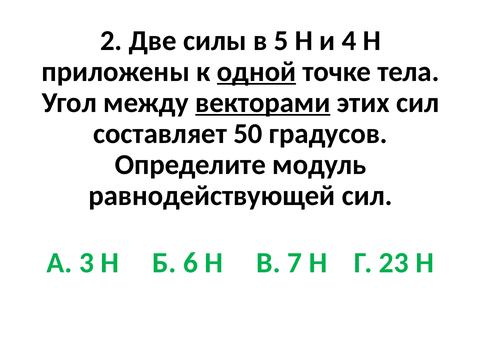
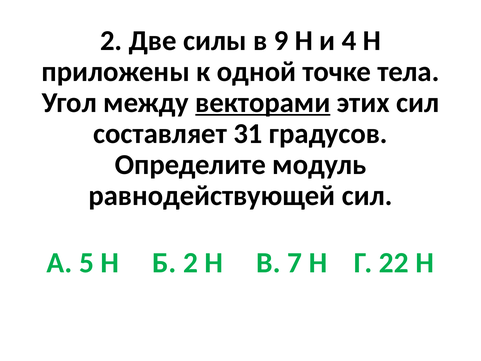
5: 5 -> 9 (281, 40)
одной underline: present -> none (256, 72)
50: 50 -> 31 (248, 134)
3: 3 -> 5 (86, 263)
Б 6: 6 -> 2 (191, 263)
23: 23 -> 22 (394, 263)
